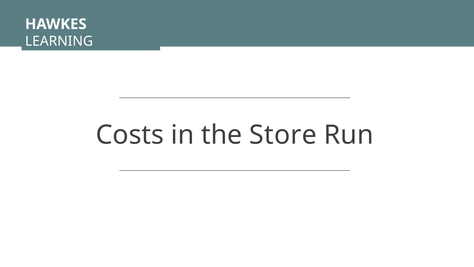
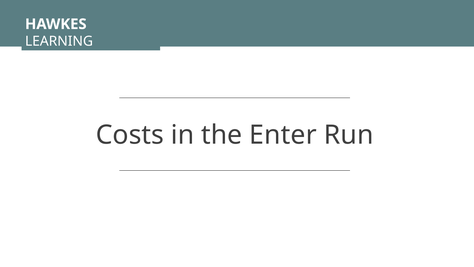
Store: Store -> Enter (283, 135)
